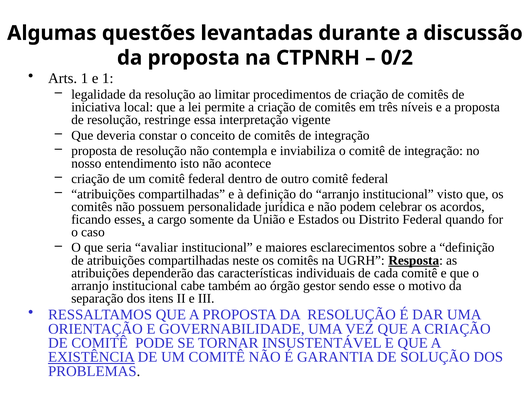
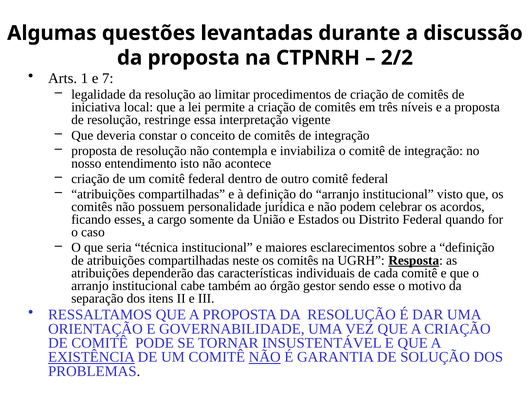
0/2: 0/2 -> 2/2 (397, 58)
e 1: 1 -> 7 (108, 78)
avaliar: avaliar -> técnica (156, 248)
NÃO underline: none -> present (265, 358)
